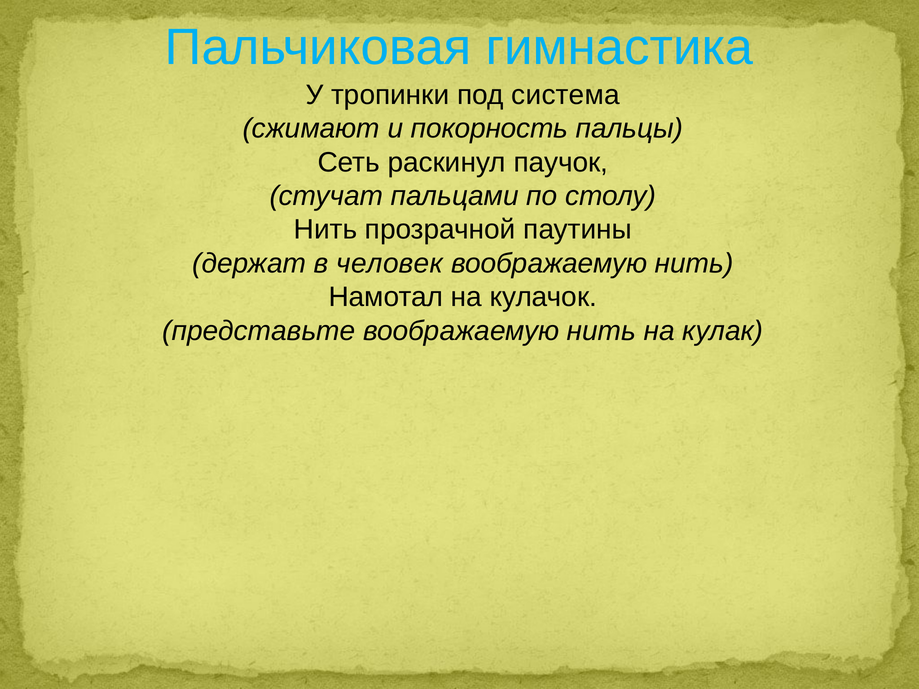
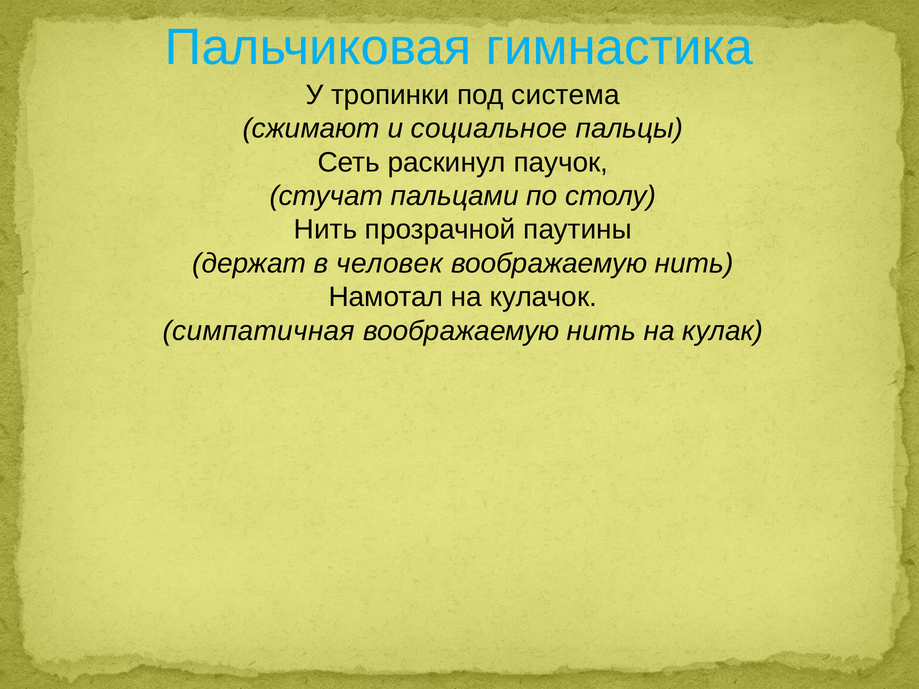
покорность: покорность -> социальное (489, 129)
представьте: представьте -> симпатичная (259, 331)
